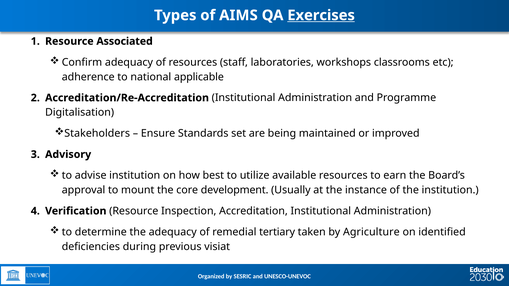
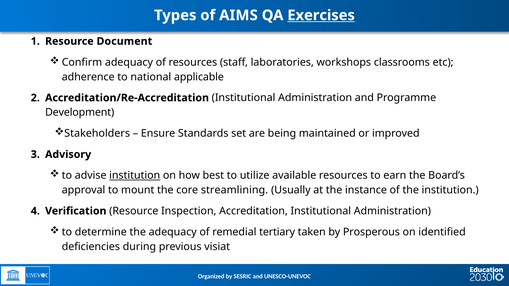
Associated: Associated -> Document (124, 41)
Digitalisation: Digitalisation -> Development (80, 113)
institution underline: none -> present (135, 176)
development: development -> streamlining (235, 190)
Agriculture: Agriculture -> Prosperous (371, 232)
